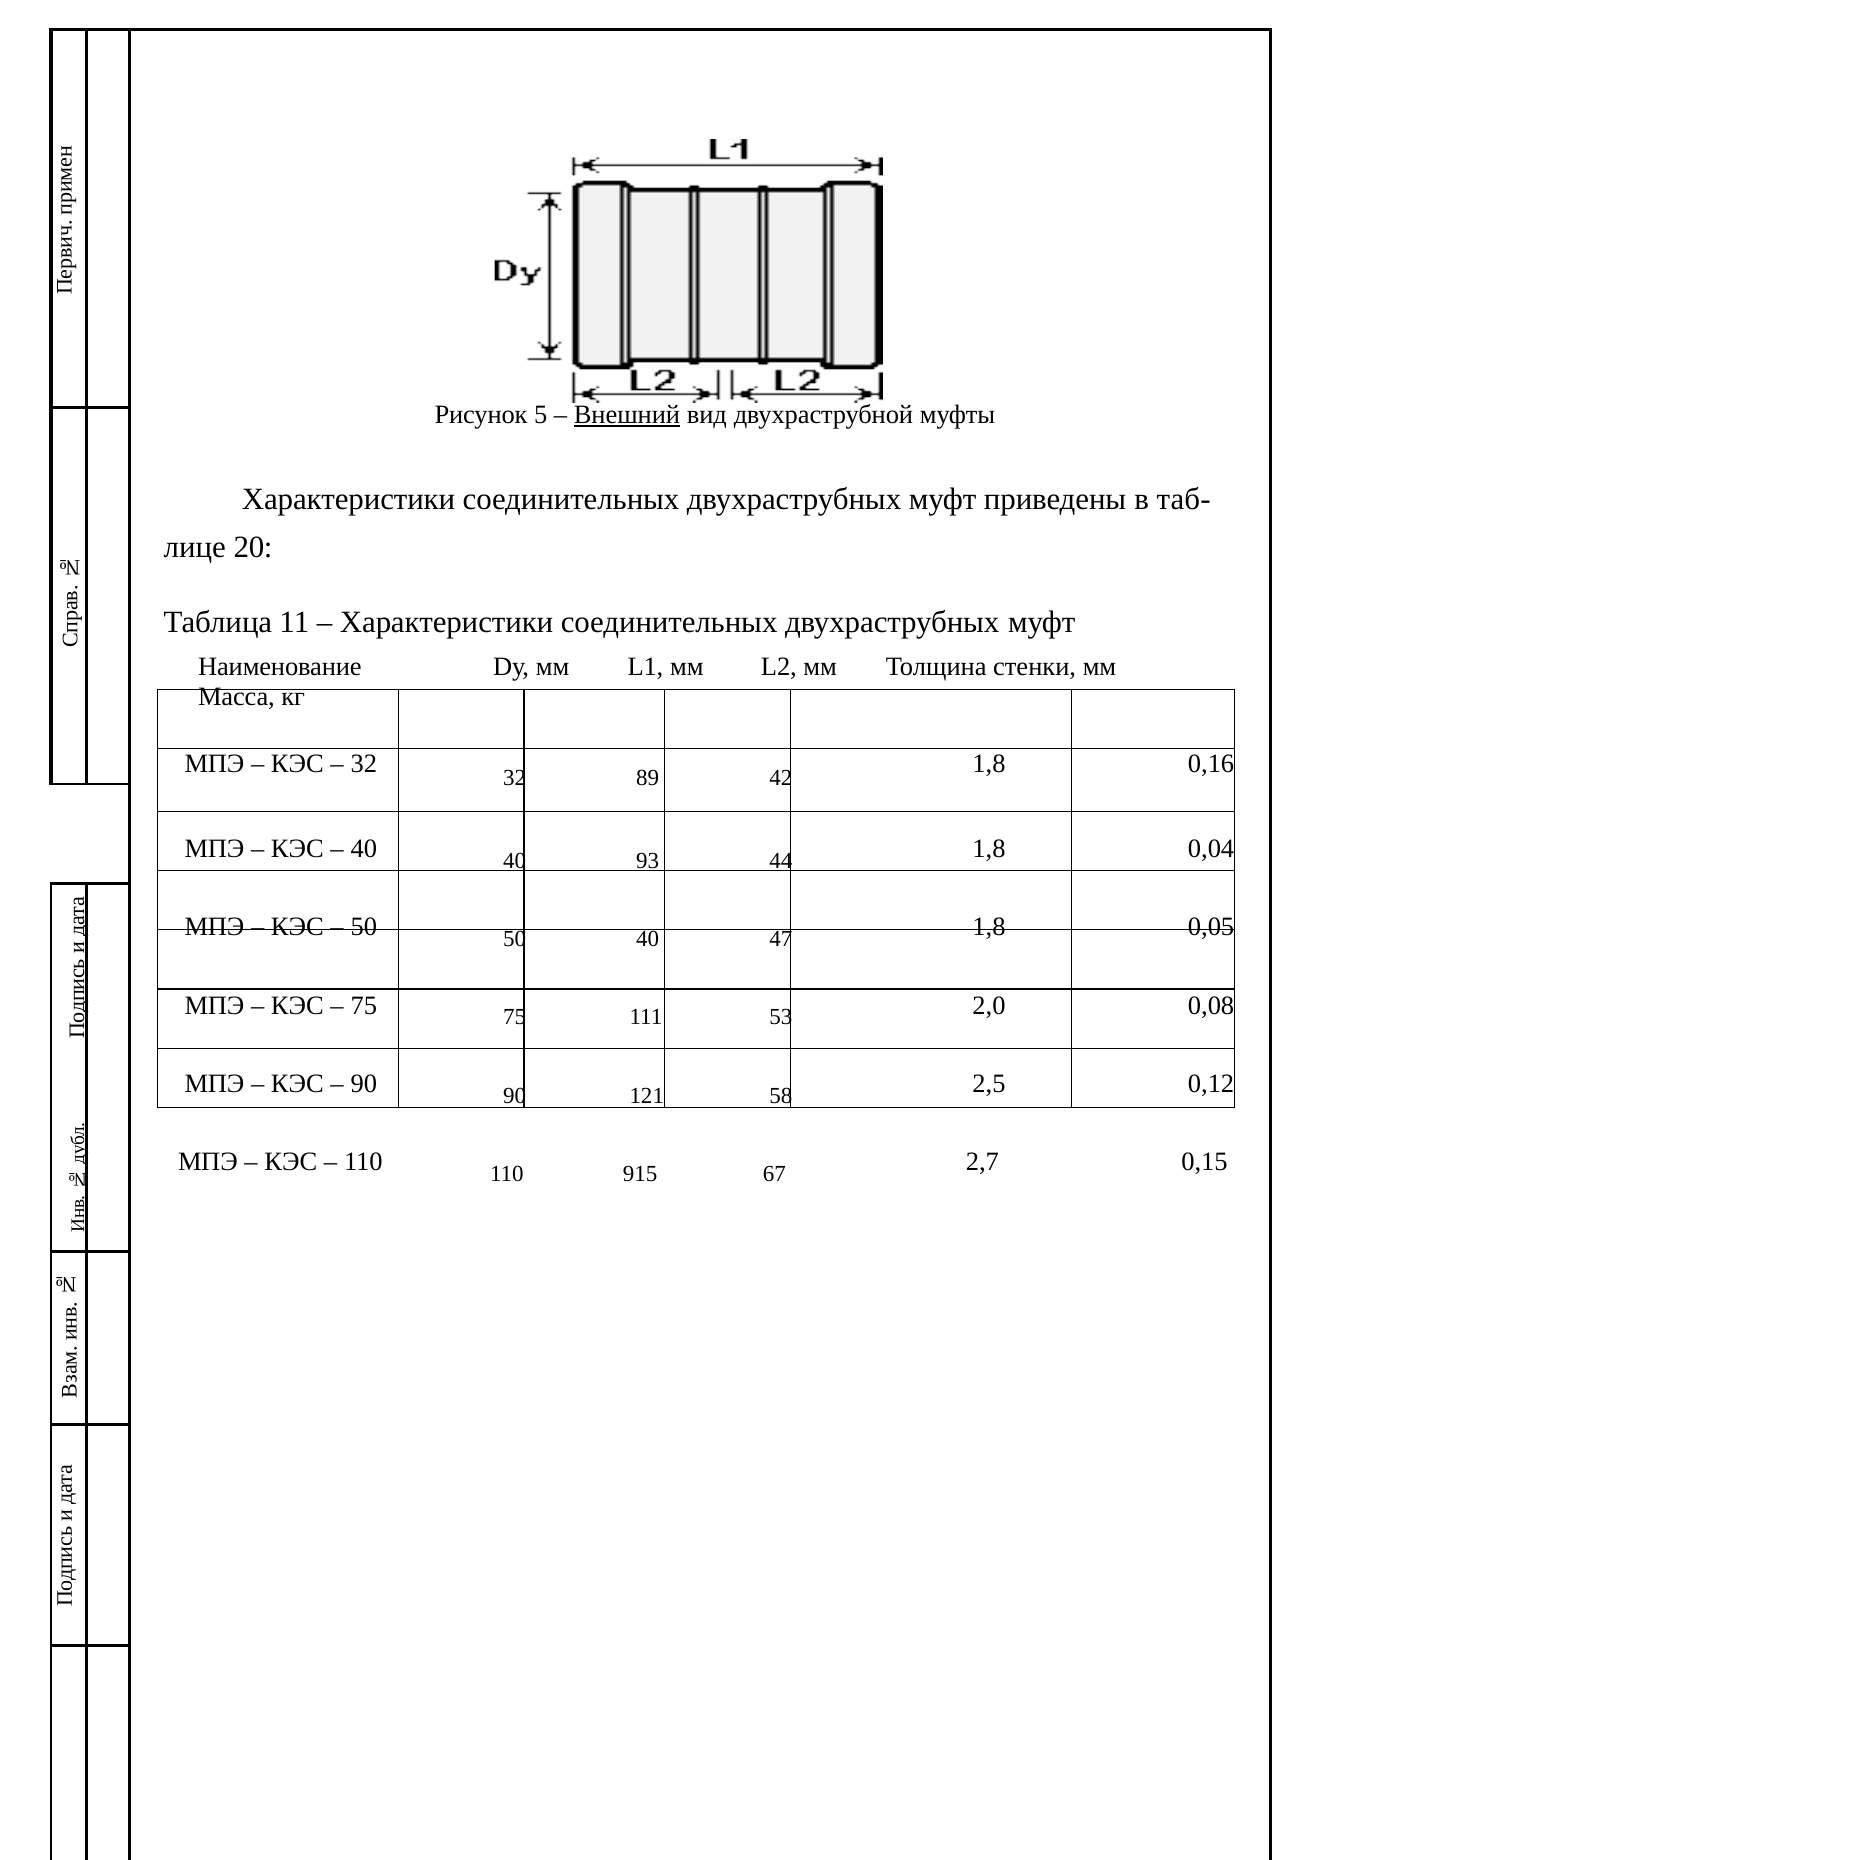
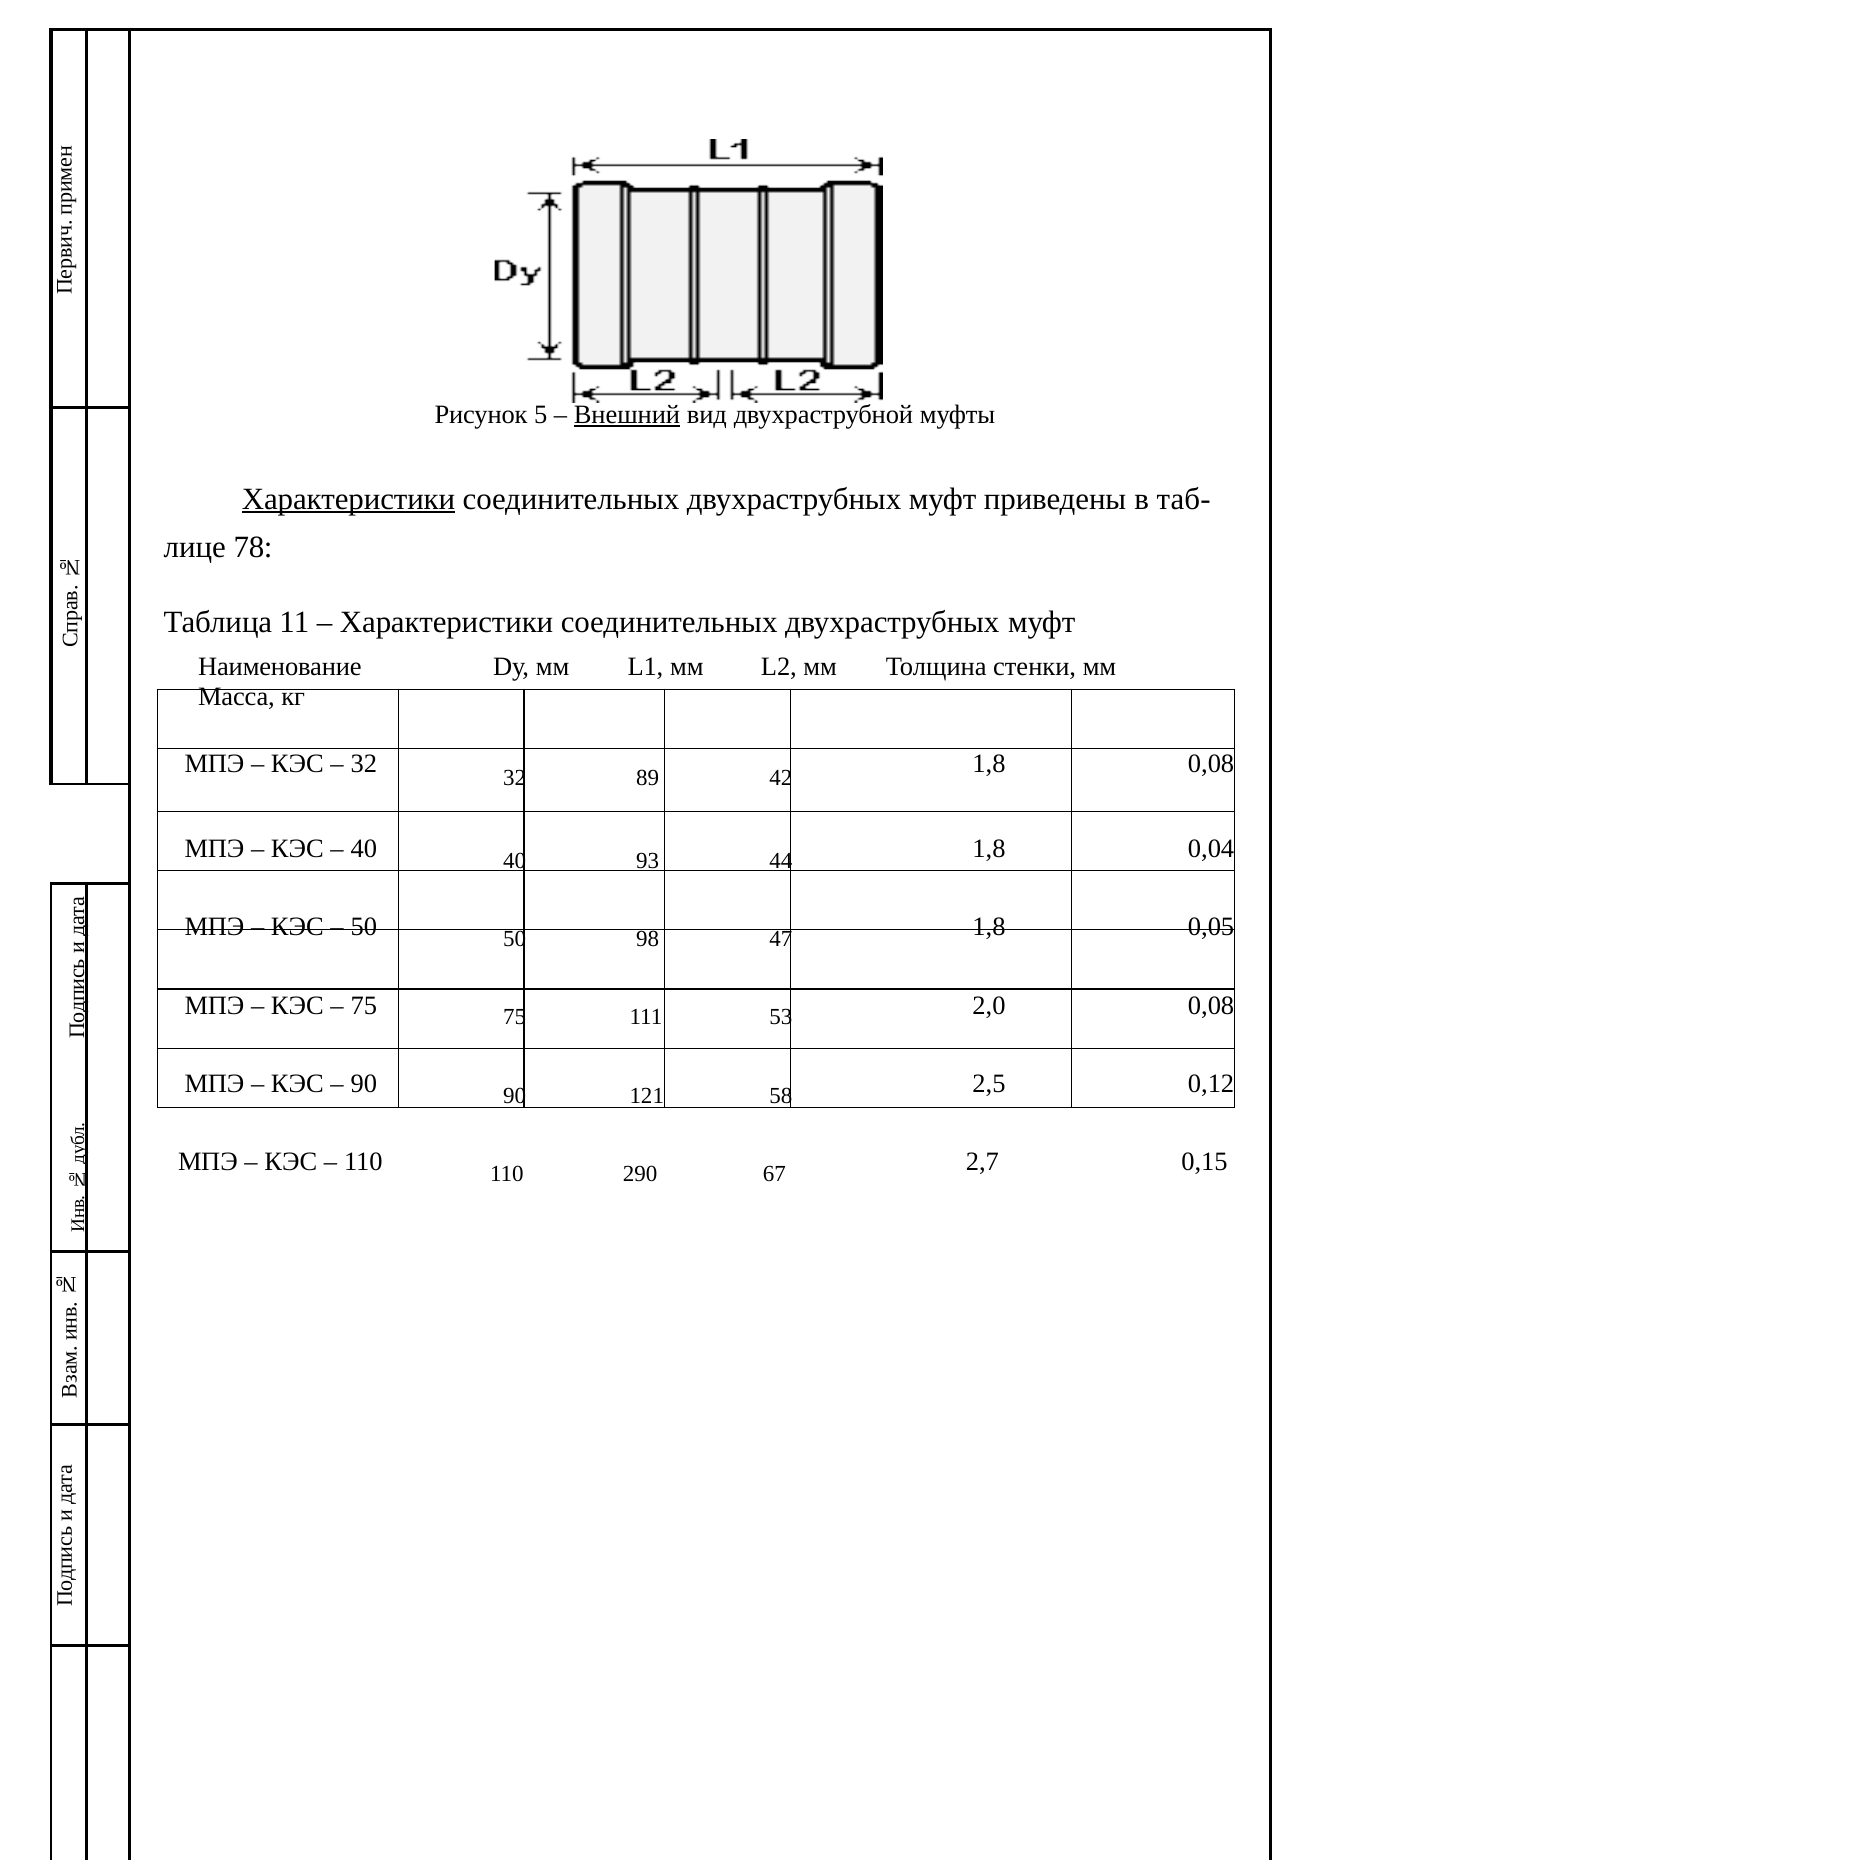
Характеристики underline: none -> present (348, 499)
20: 20 -> 78 (253, 548)
1,8 0,16: 0,16 -> 0,08 (1211, 764)
50 40: 40 -> 98 (648, 939)
915: 915 -> 290 (640, 1174)
